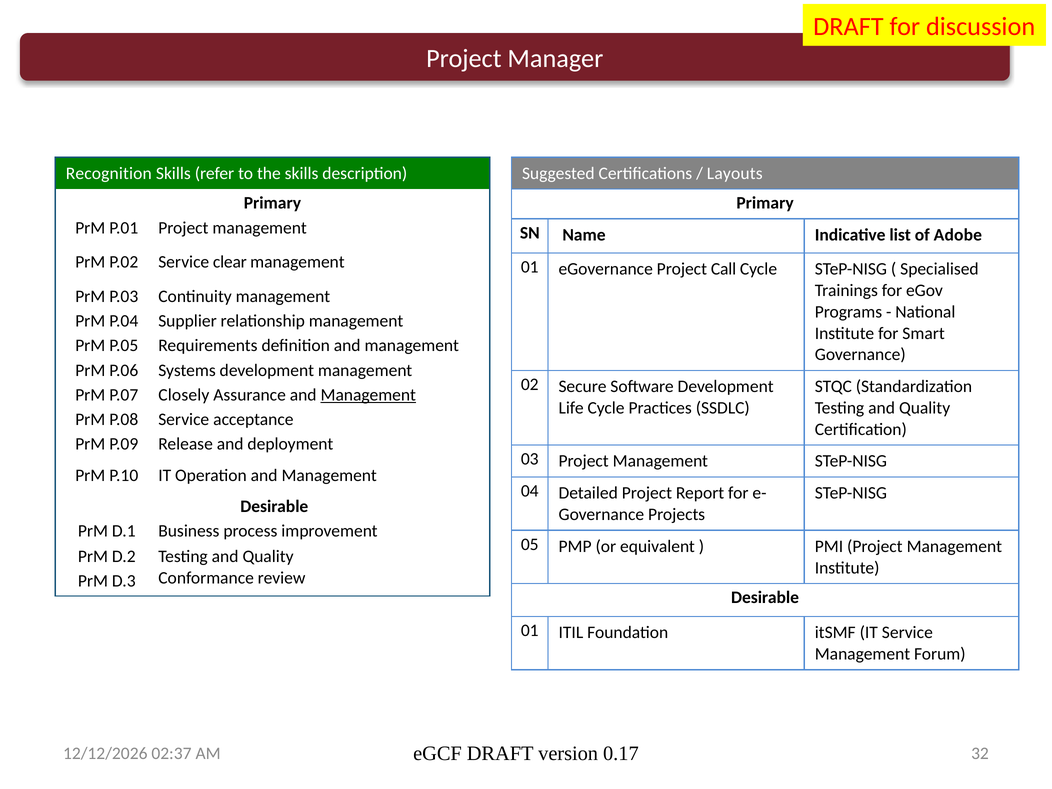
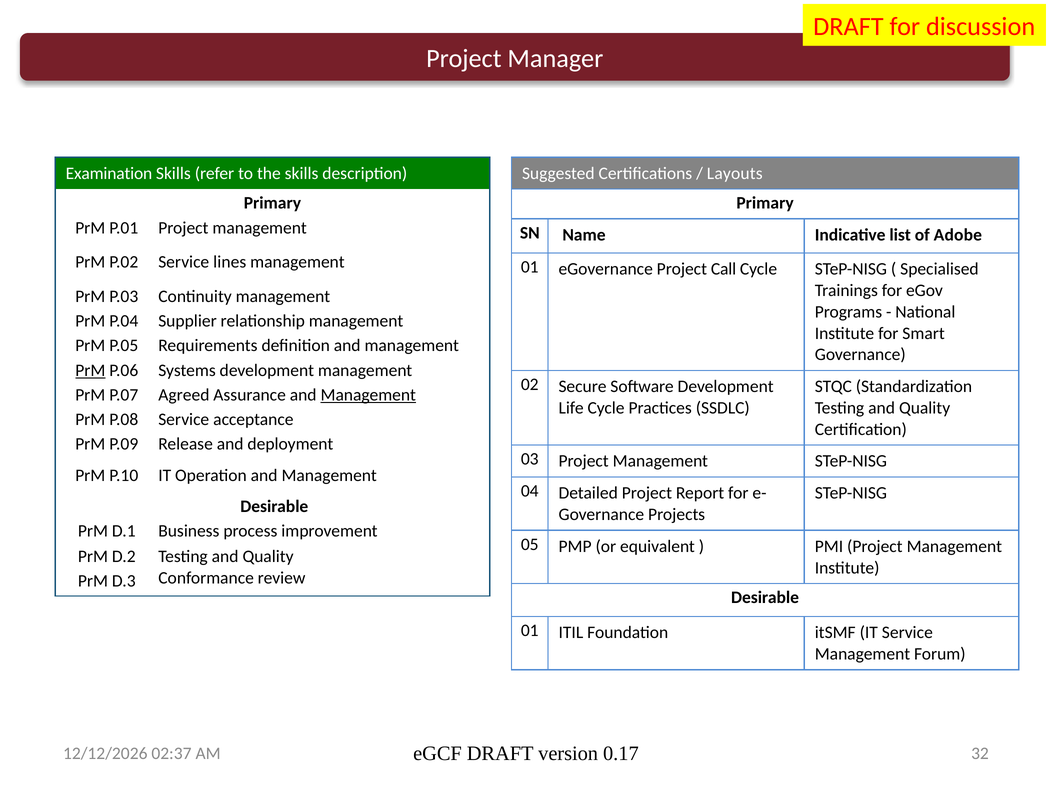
Recognition: Recognition -> Examination (109, 173)
clear: clear -> lines (230, 262)
PrM underline: none -> present (90, 370)
Closely: Closely -> Agreed (184, 395)
